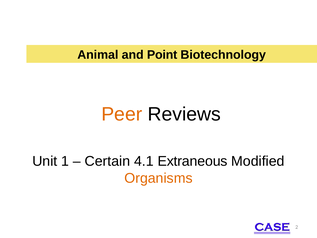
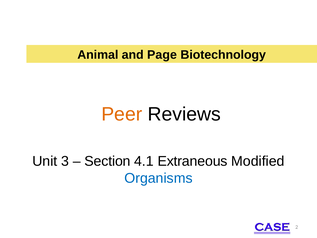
Point: Point -> Page (162, 55)
1: 1 -> 3 (65, 161)
Certain: Certain -> Section (108, 161)
Organisms colour: orange -> blue (158, 178)
